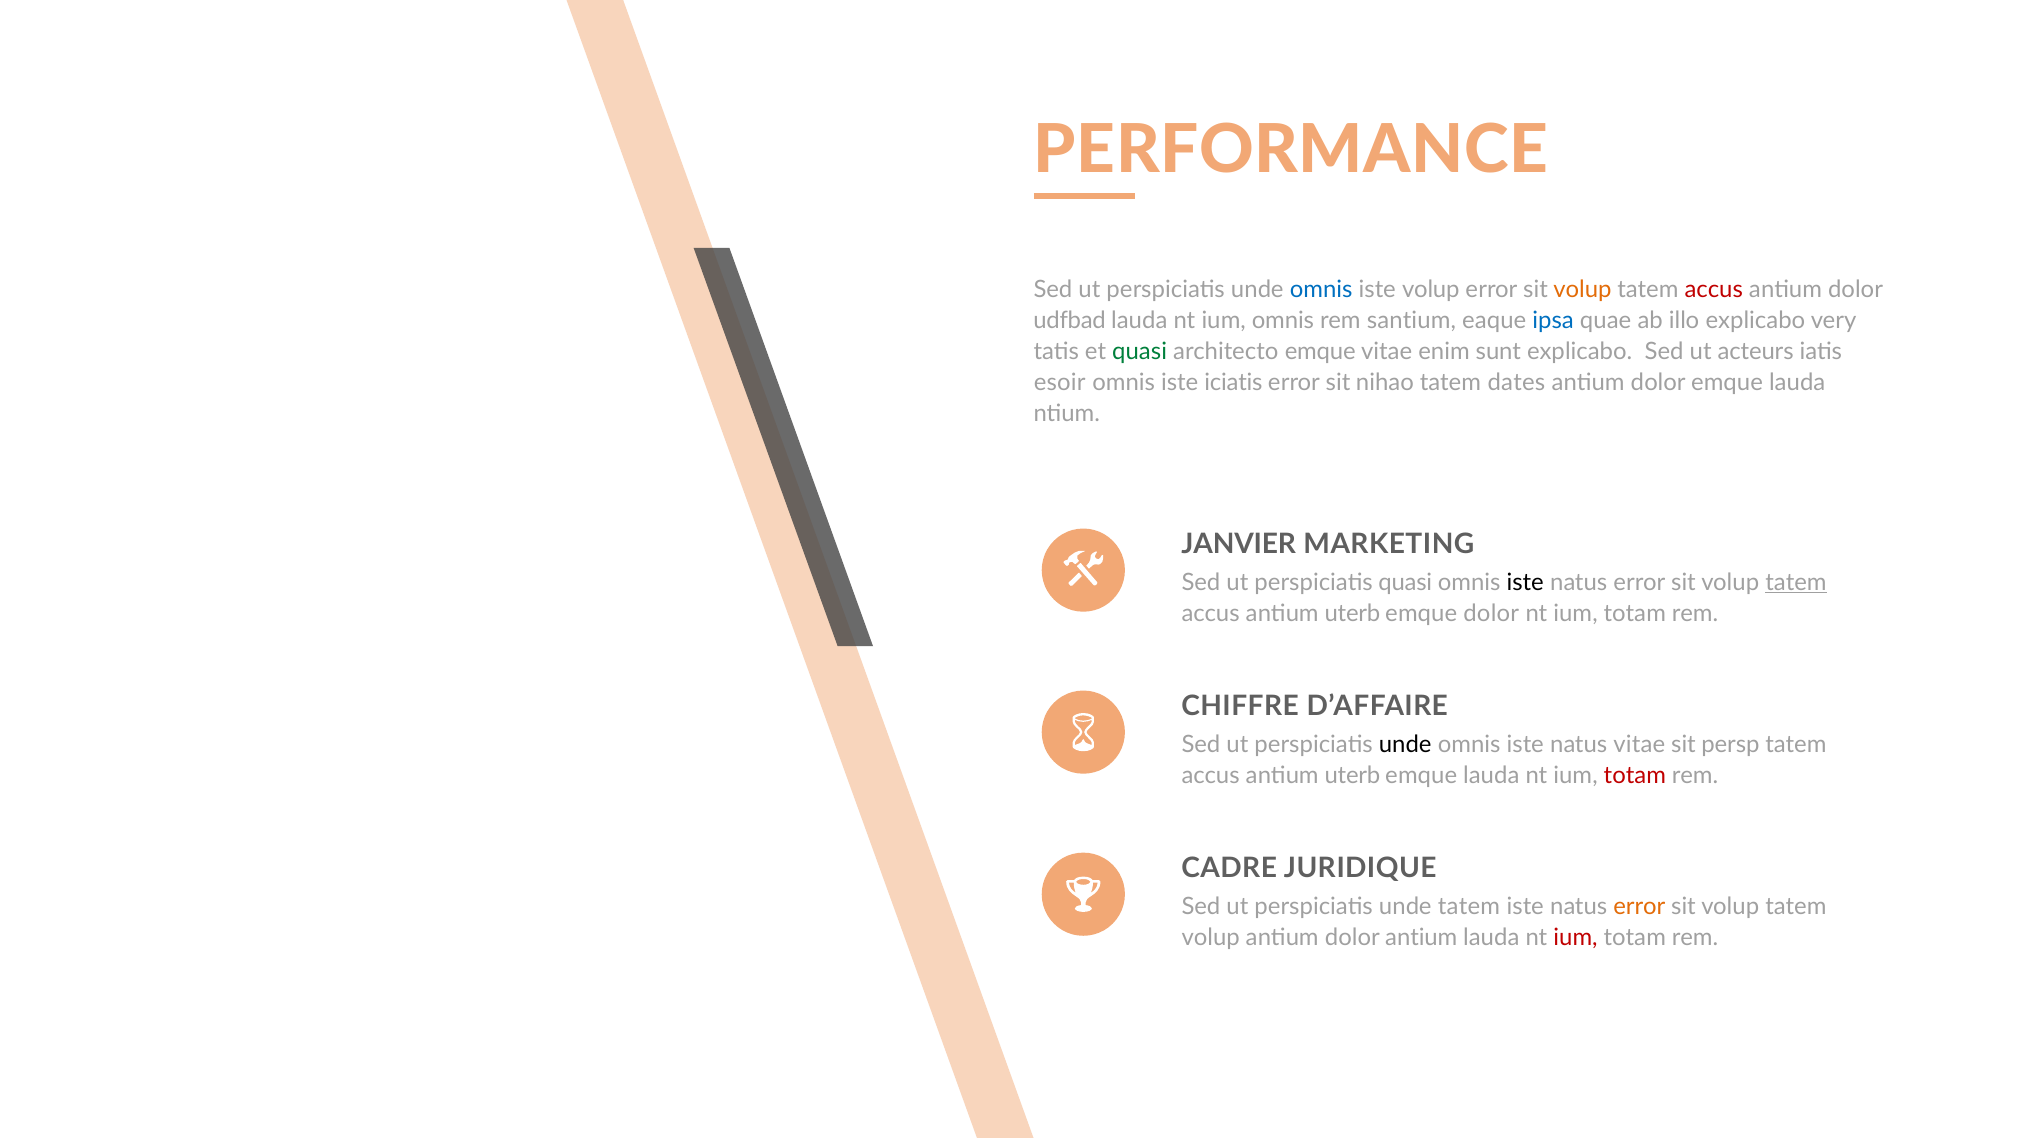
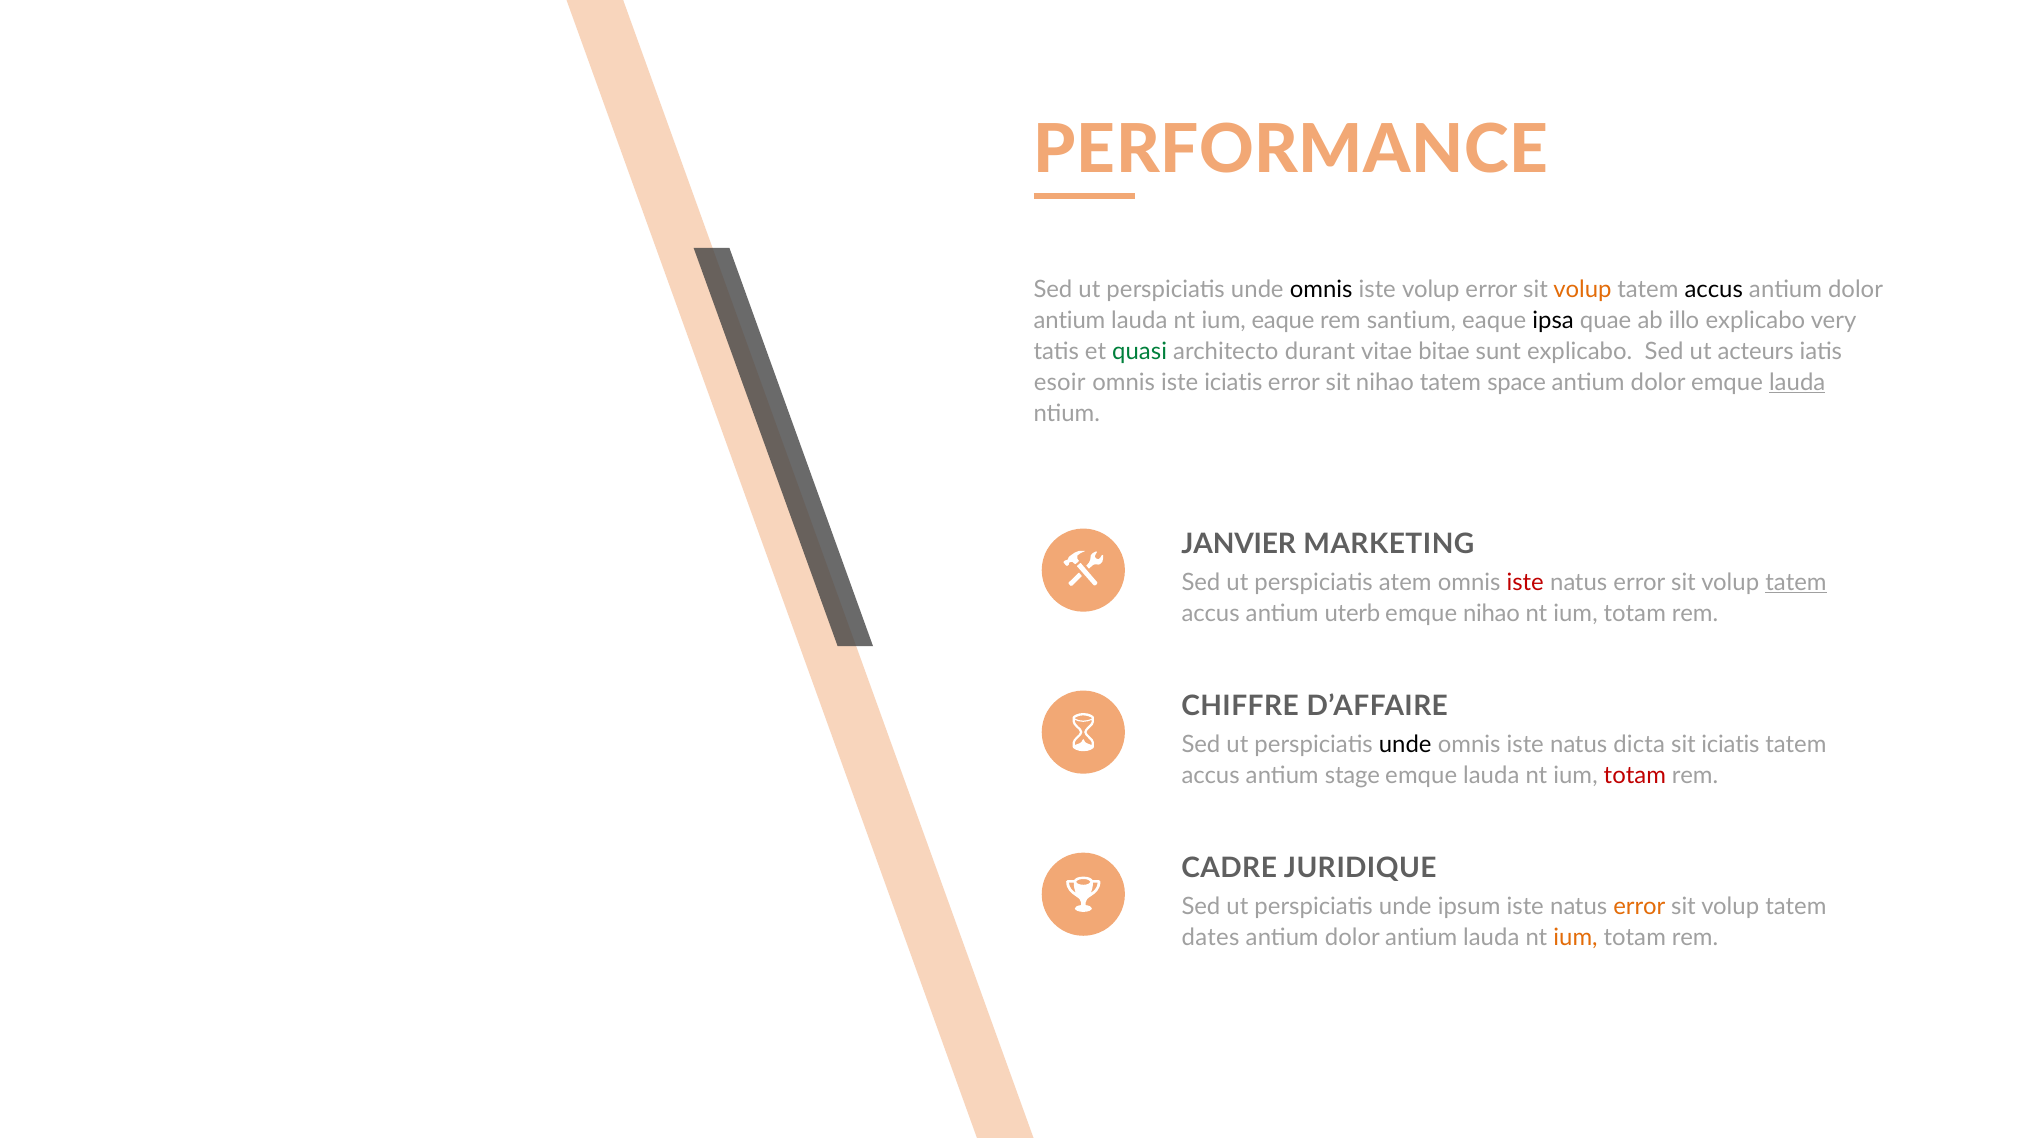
omnis colour: blue -> black (1321, 290)
accus colour: red -> black (1714, 290)
udfbad: udfbad -> antium (1069, 321)
ium omnis: omnis -> eaque (1283, 321)
ipsa colour: blue -> black (1553, 321)
architecto emque: emque -> durant (1320, 352)
enim: enim -> bitae (1444, 352)
dates: dates -> space (1517, 382)
lauda underline: none -> present (1797, 382)
perspiciatis quasi: quasi -> atem (1405, 583)
iste colour: black -> red (1525, 583)
emque dolor: dolor -> nihao (1491, 614)
natus vitae: vitae -> dicta (1639, 745)
sit persp: persp -> iciatis (1730, 745)
uterb: uterb -> stage (1352, 776)
unde tatem: tatem -> ipsum (1469, 907)
volup: volup -> dates (1211, 938)
ium colour: red -> orange (1576, 938)
